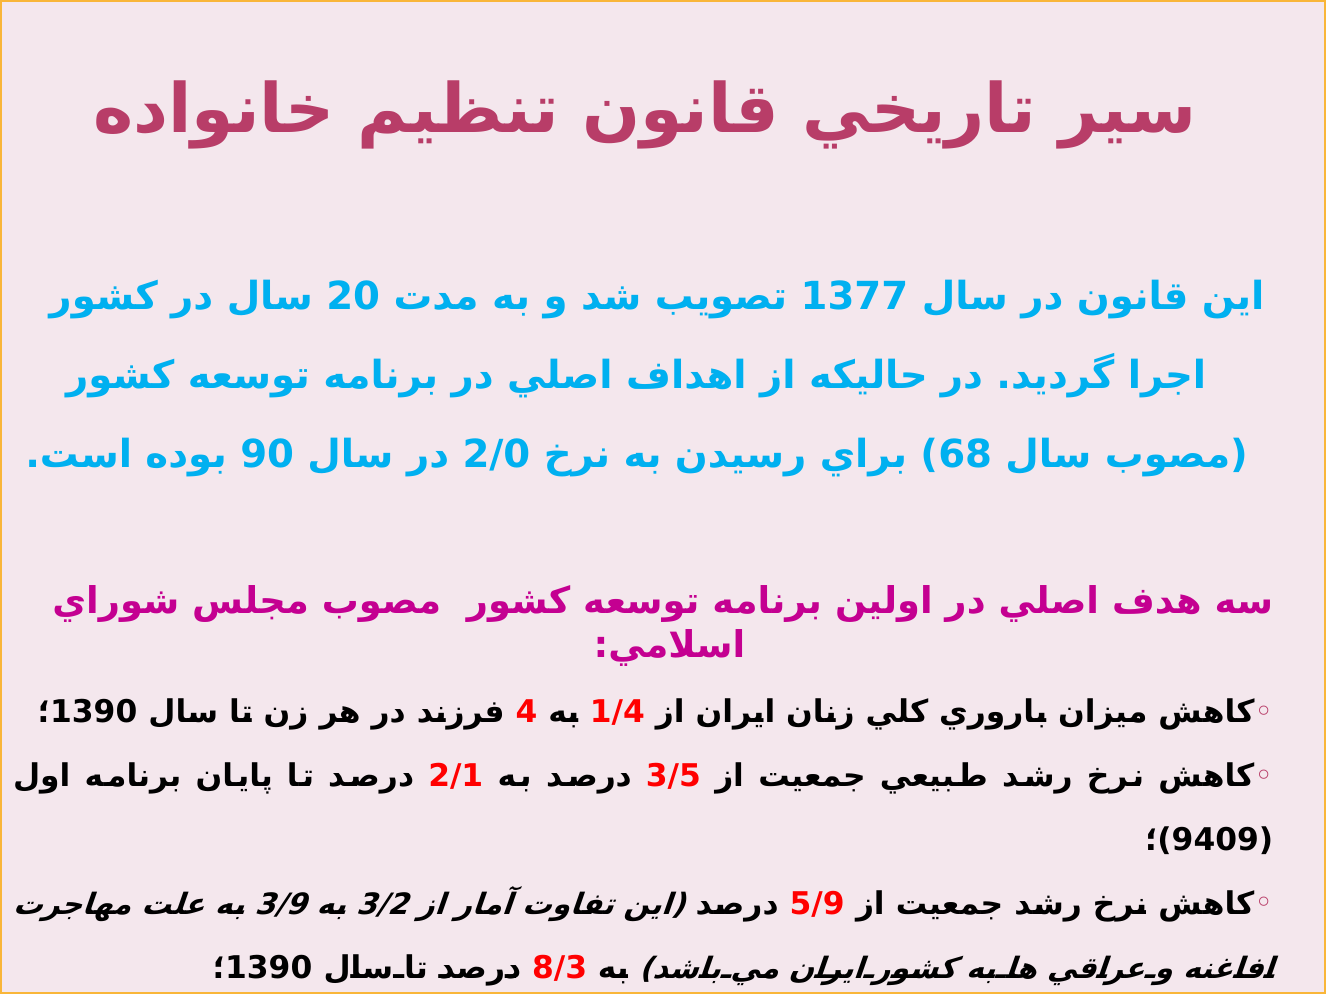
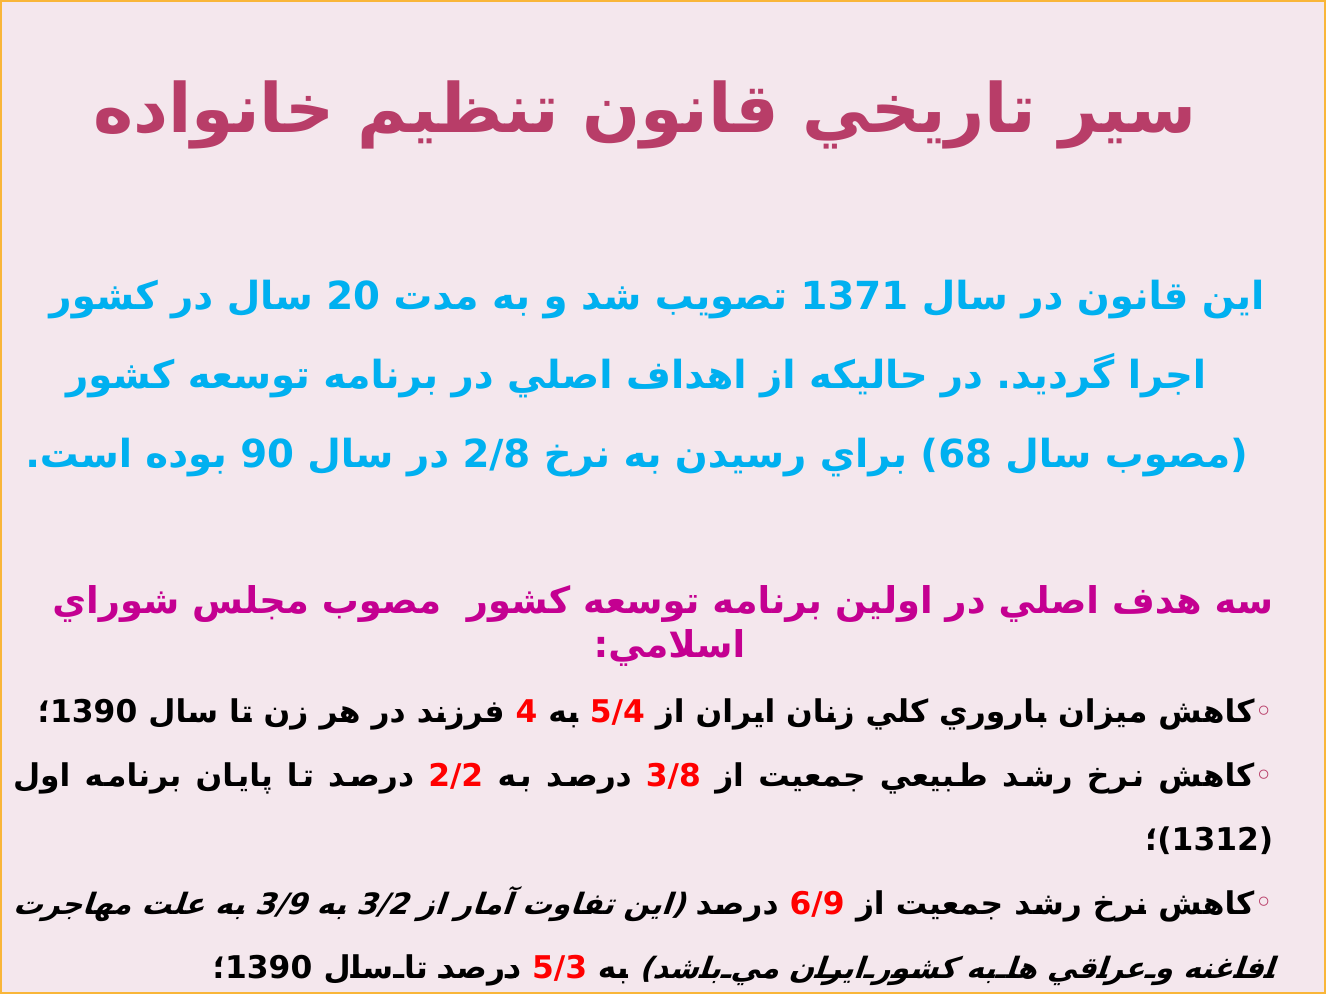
1377: 1377 -> 1371 (854, 297)
2/0: 2/0 -> 2/8 (496, 455)
1/4: 1/4 -> 5/4 (617, 713)
2/1: 2/1 -> 2/2 (456, 777)
3/5: 3/5 -> 3/8 (673, 777)
9409: 9409 -> 1312 (1215, 840)
5/9: 5/9 -> 6/9 (817, 904)
8/3: 8/3 -> 5/3 (560, 968)
